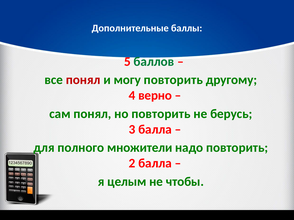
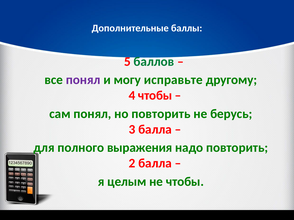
понял colour: red -> purple (83, 80)
могу повторить: повторить -> исправьте (173, 80)
4 верно: верно -> чтобы (155, 96)
множители: множители -> выражения (140, 148)
